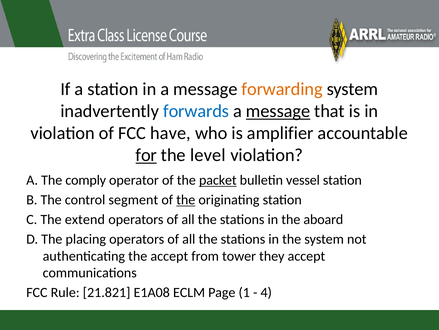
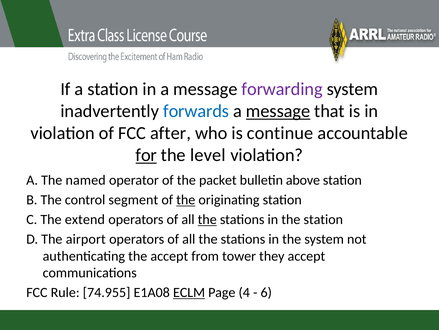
forwarding colour: orange -> purple (282, 89)
have: have -> after (171, 133)
amplifier: amplifier -> continue (280, 133)
comply: comply -> named (86, 180)
packet underline: present -> none (218, 180)
vessel: vessel -> above (303, 180)
the underline: none -> present (207, 219)
the aboard: aboard -> station (323, 219)
placing: placing -> airport (86, 239)
21.821: 21.821 -> 74.955 (107, 292)
ECLM underline: none -> present (189, 292)
1: 1 -> 4 (244, 292)
4: 4 -> 6 (266, 292)
